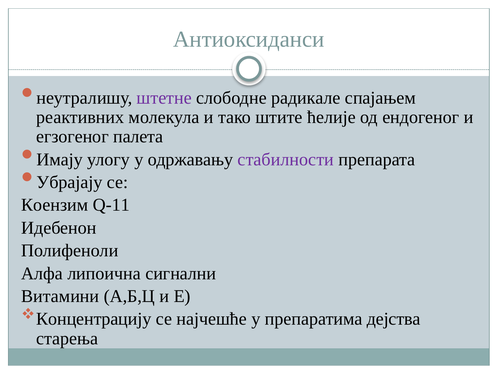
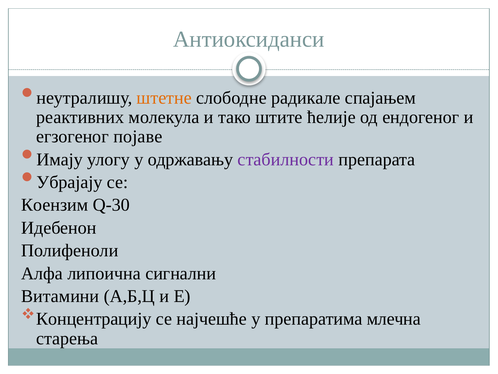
штетне colour: purple -> orange (164, 98)
палета: палета -> појаве (138, 136)
Q-11: Q-11 -> Q-30 (111, 205)
дејства: дејства -> млечна (394, 319)
